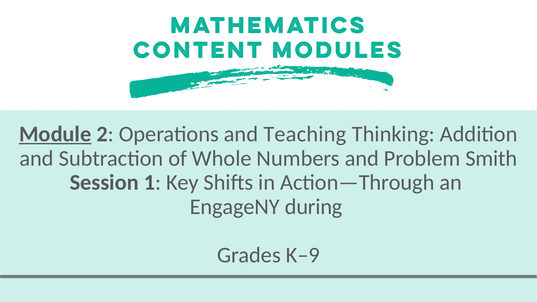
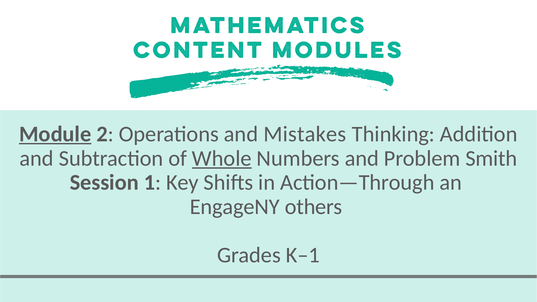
Teaching: Teaching -> Mistakes (305, 134)
Whole underline: none -> present (222, 158)
during: during -> others (314, 207)
K–9: K–9 -> K–1 (303, 255)
